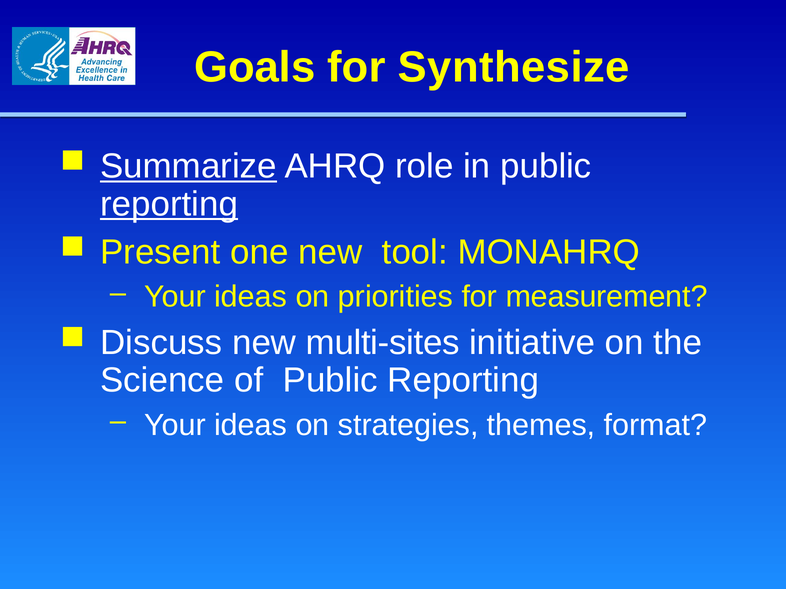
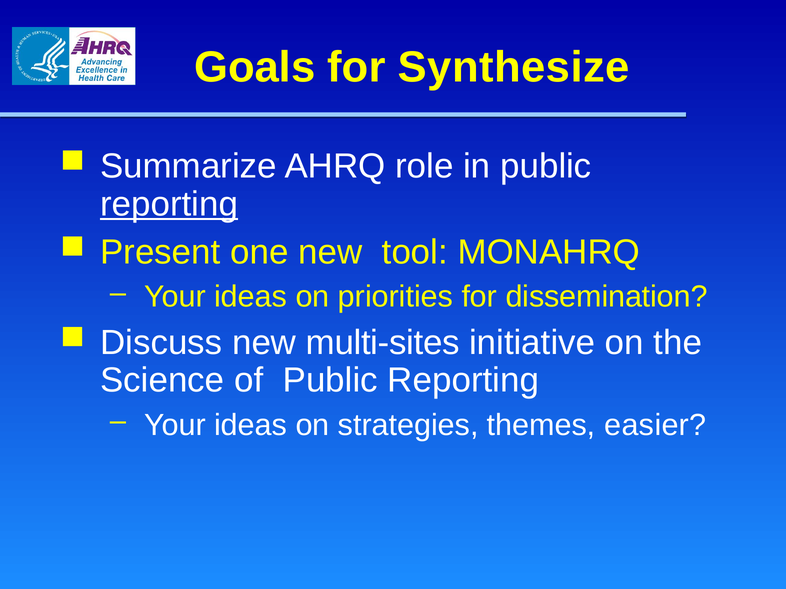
Summarize underline: present -> none (188, 167)
measurement: measurement -> dissemination (607, 297)
format: format -> easier (655, 425)
